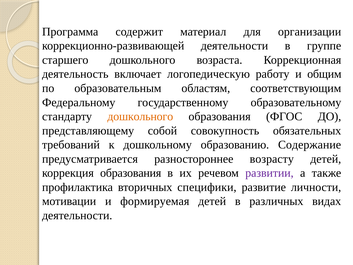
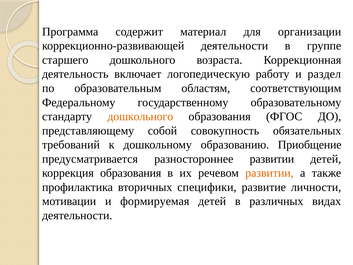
общим: общим -> раздел (324, 74)
Содержание: Содержание -> Приобщение (310, 145)
разностороннее возрасту: возрасту -> развитии (272, 159)
развитии colour: purple -> orange (269, 173)
